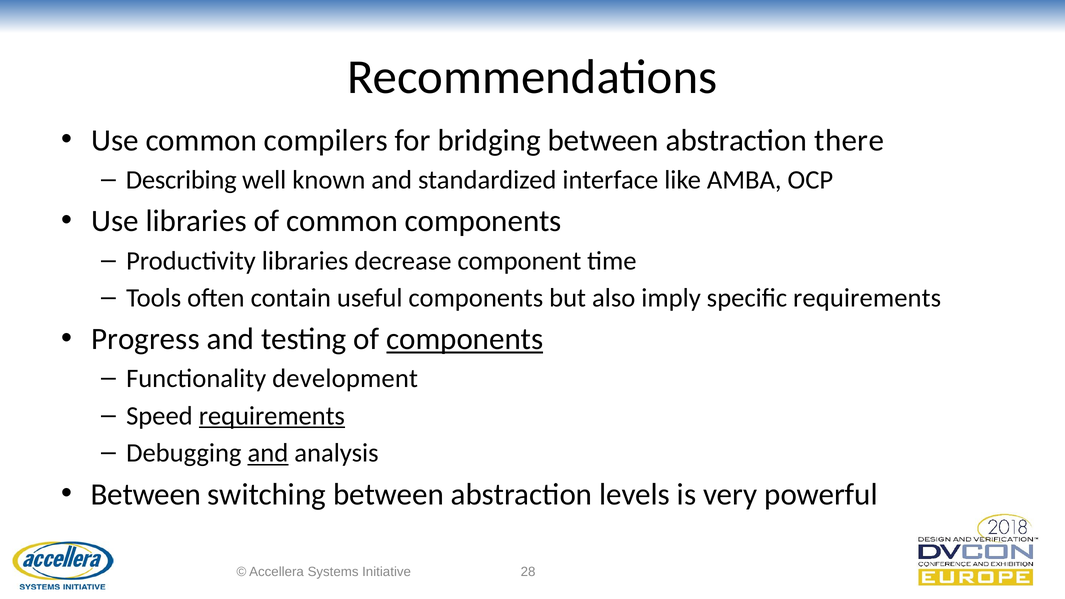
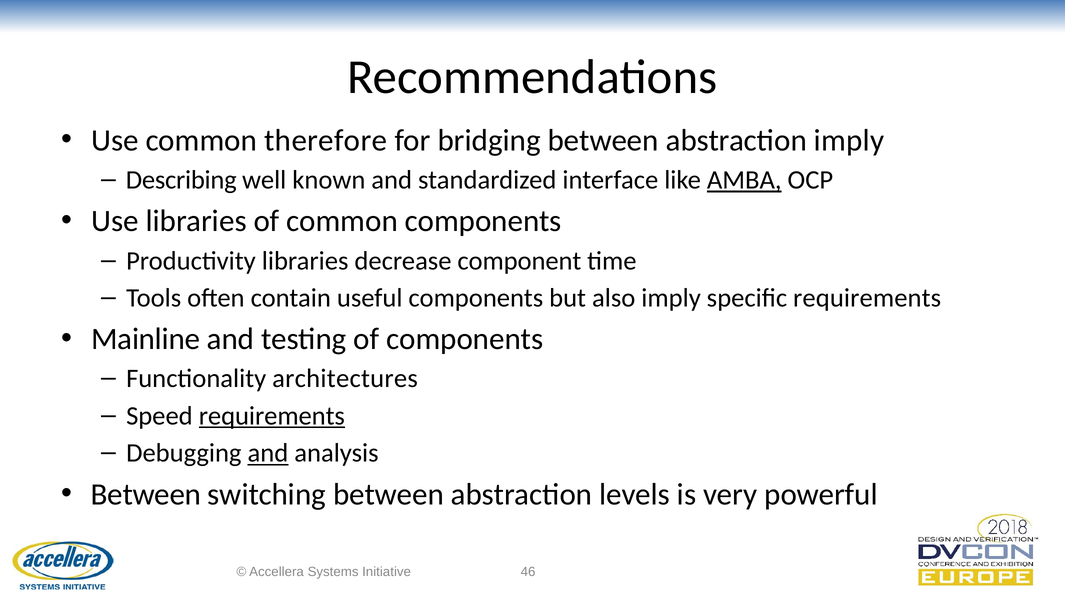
compilers: compilers -> therefore (326, 140)
abstraction there: there -> imply (849, 140)
AMBA underline: none -> present (744, 180)
Progress: Progress -> Mainline (146, 339)
components underline: present -> none (465, 339)
development: development -> architectures (345, 379)
28: 28 -> 46 (528, 572)
